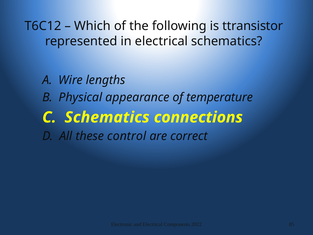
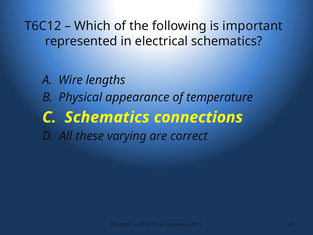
ttransistor: ttransistor -> important (253, 26)
control: control -> varying (127, 136)
